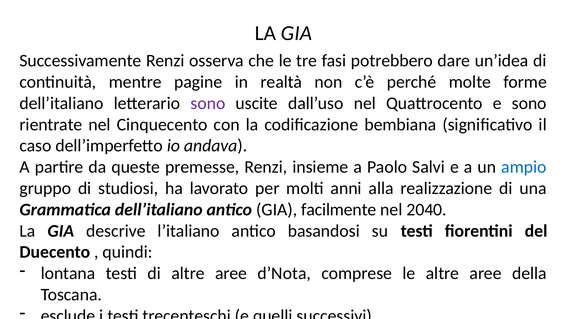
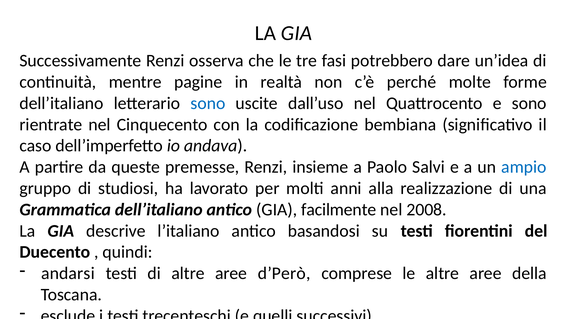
sono colour: purple -> blue (208, 103)
2040: 2040 -> 2008 (427, 210)
lontana: lontana -> andarsi (68, 273)
d’Nota: d’Nota -> d’Però (284, 273)
